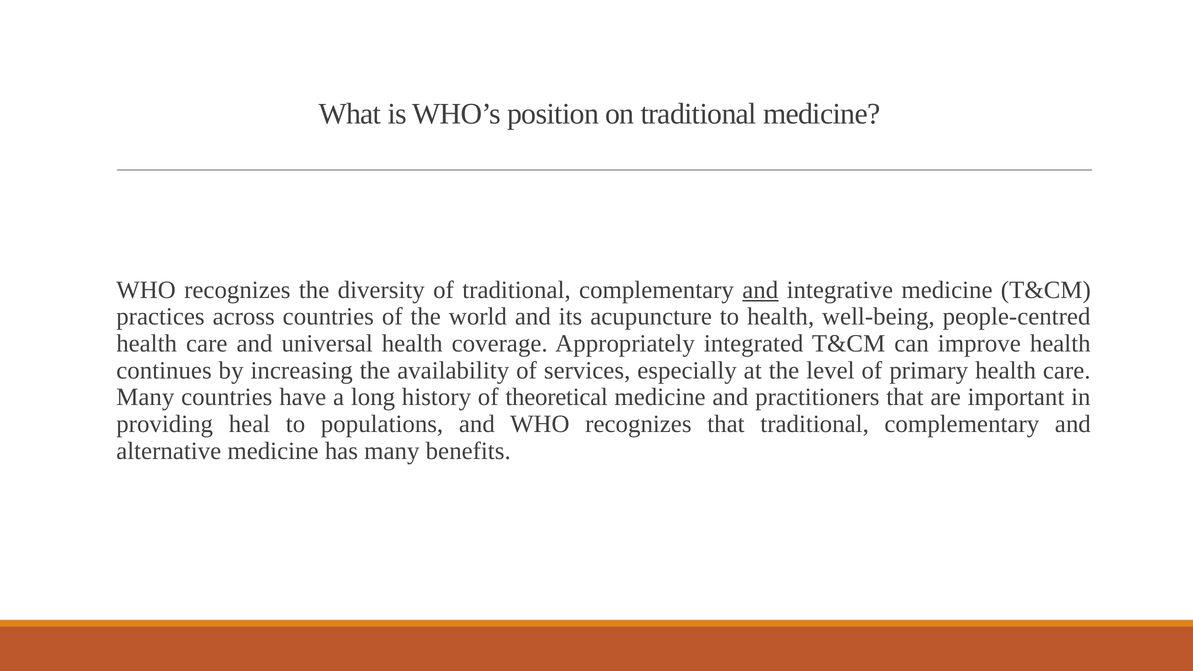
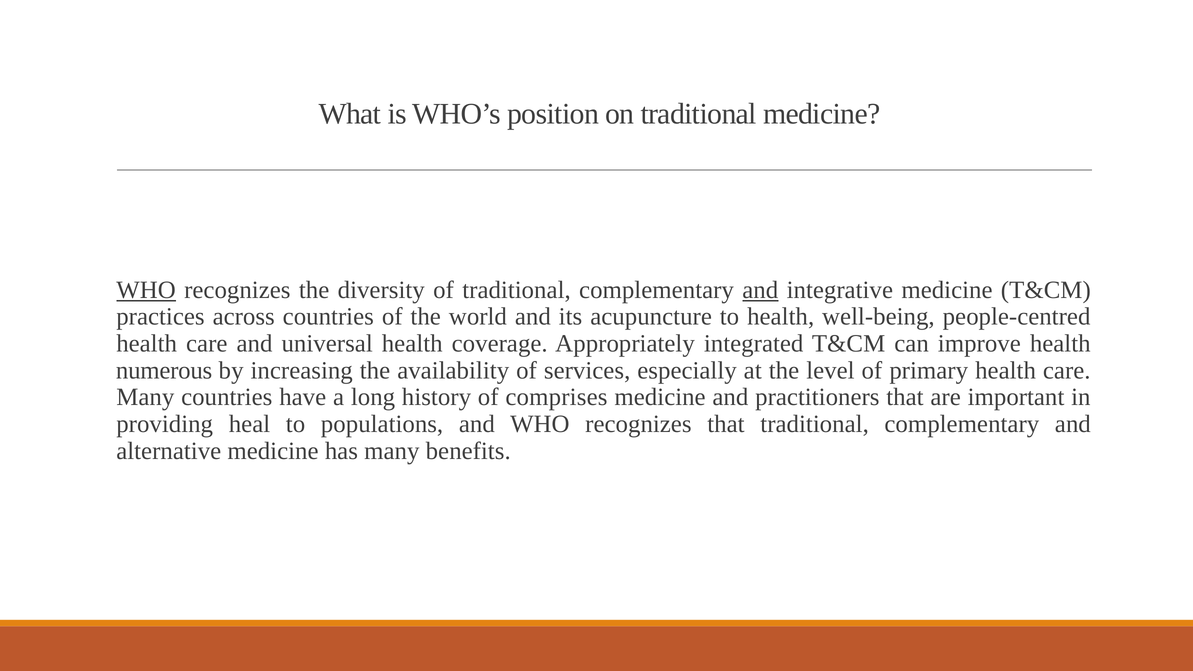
WHO underline: none -> present (146, 290)
continues: continues -> numerous (164, 370)
theoretical: theoretical -> comprises (556, 397)
